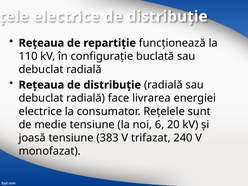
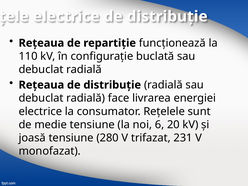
383: 383 -> 280 (108, 138)
240: 240 -> 231 (183, 138)
